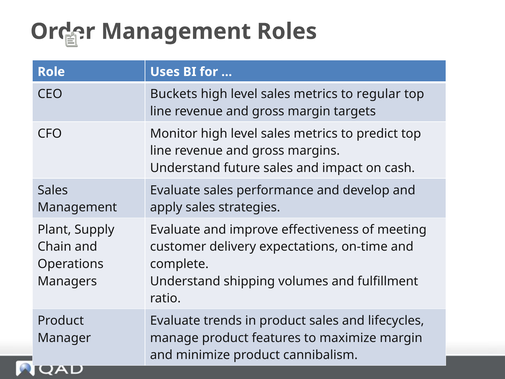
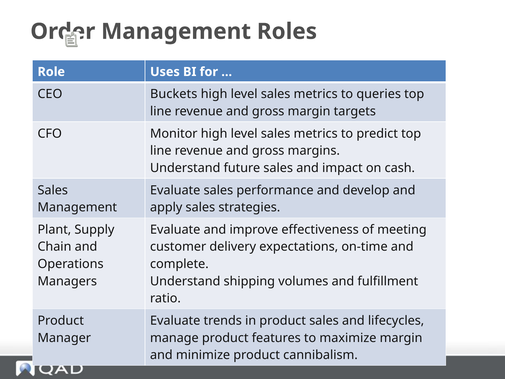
regular: regular -> queries (379, 94)
